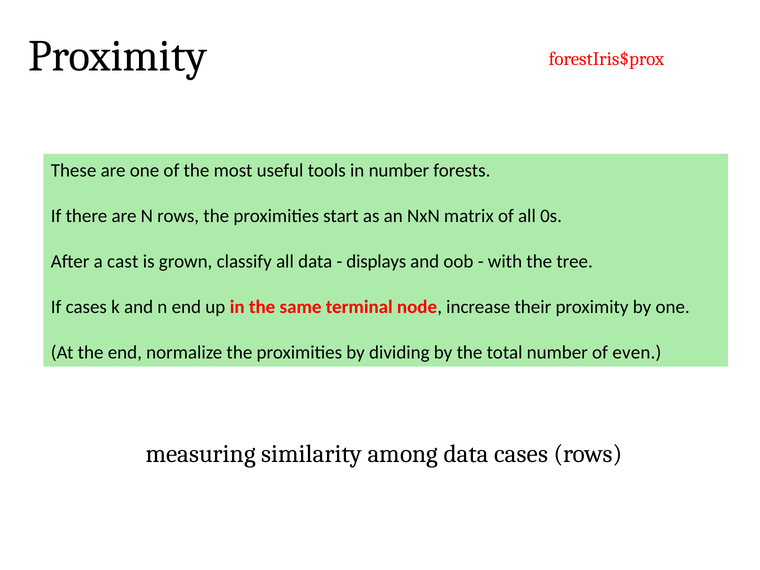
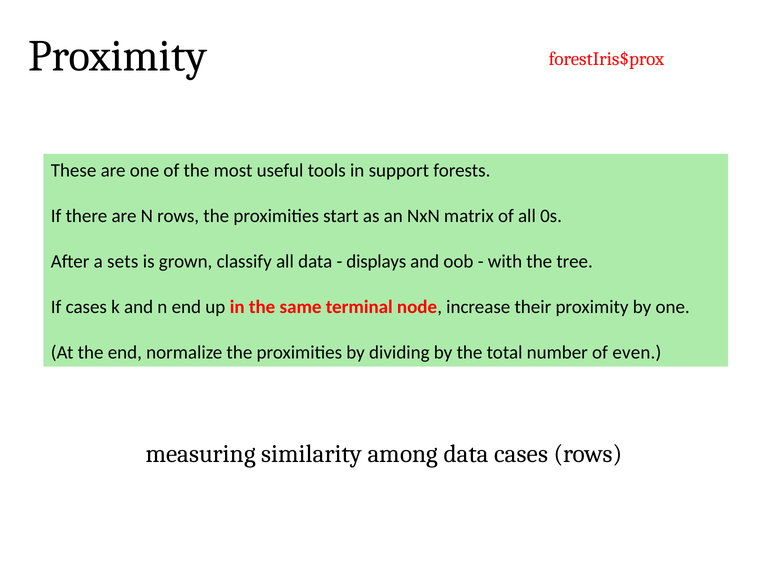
in number: number -> support (399, 170)
cast: cast -> sets (123, 262)
